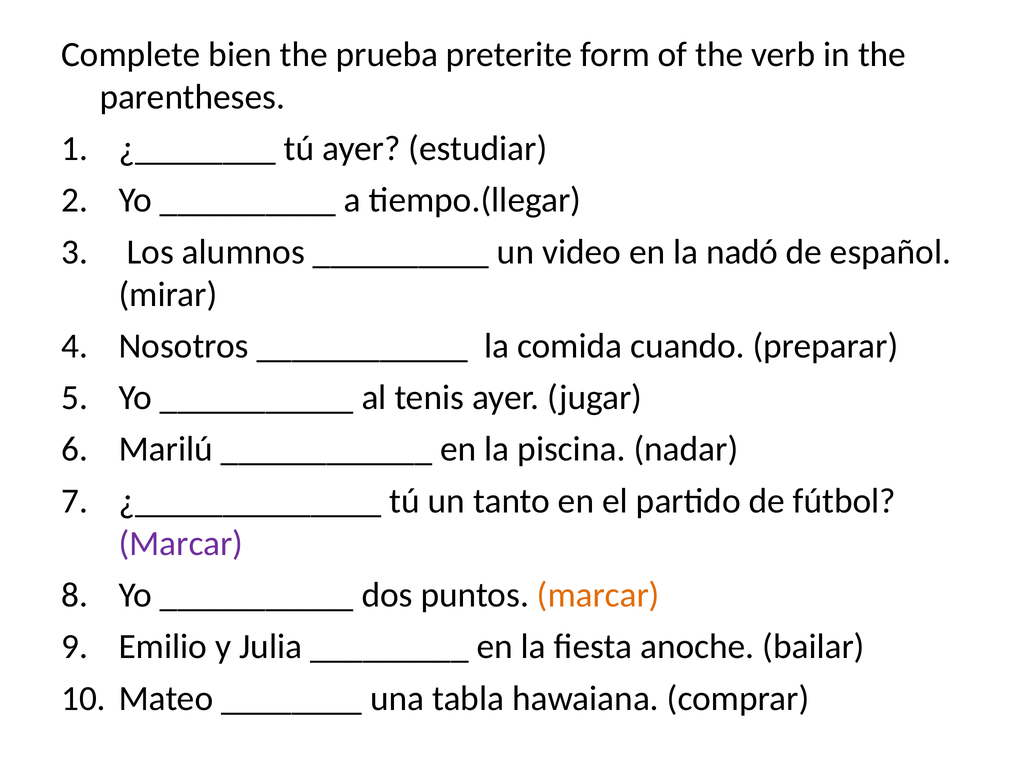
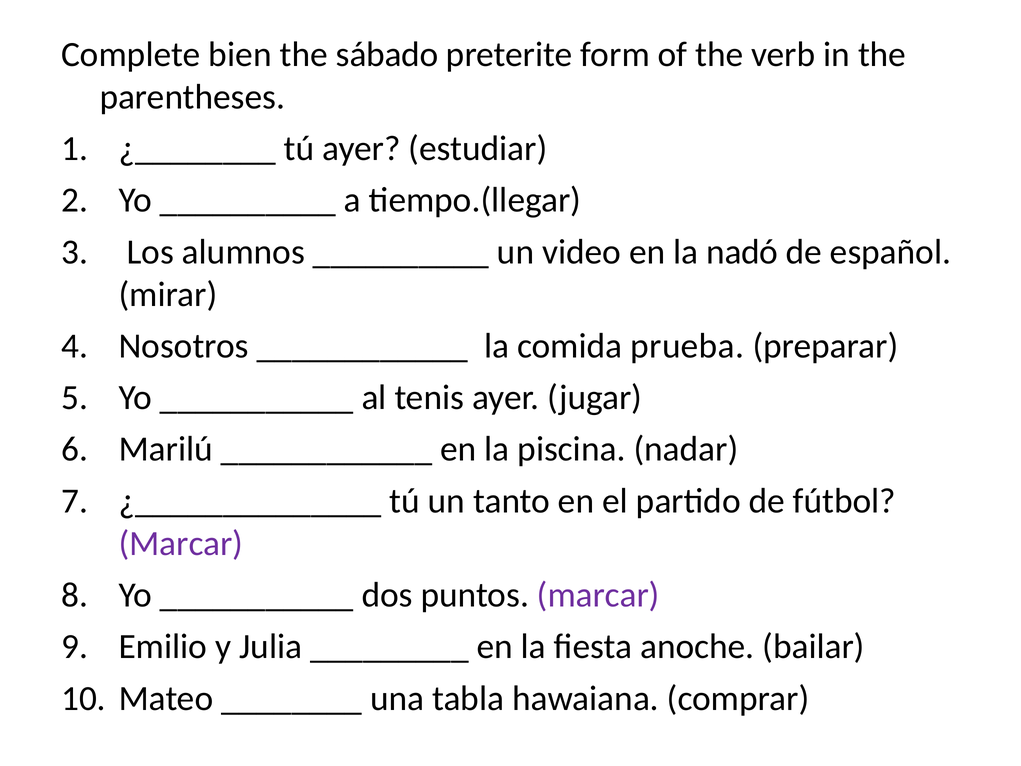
prueba: prueba -> sábado (387, 54)
cuando: cuando -> prueba (687, 346)
marcar colour: orange -> purple (598, 595)
